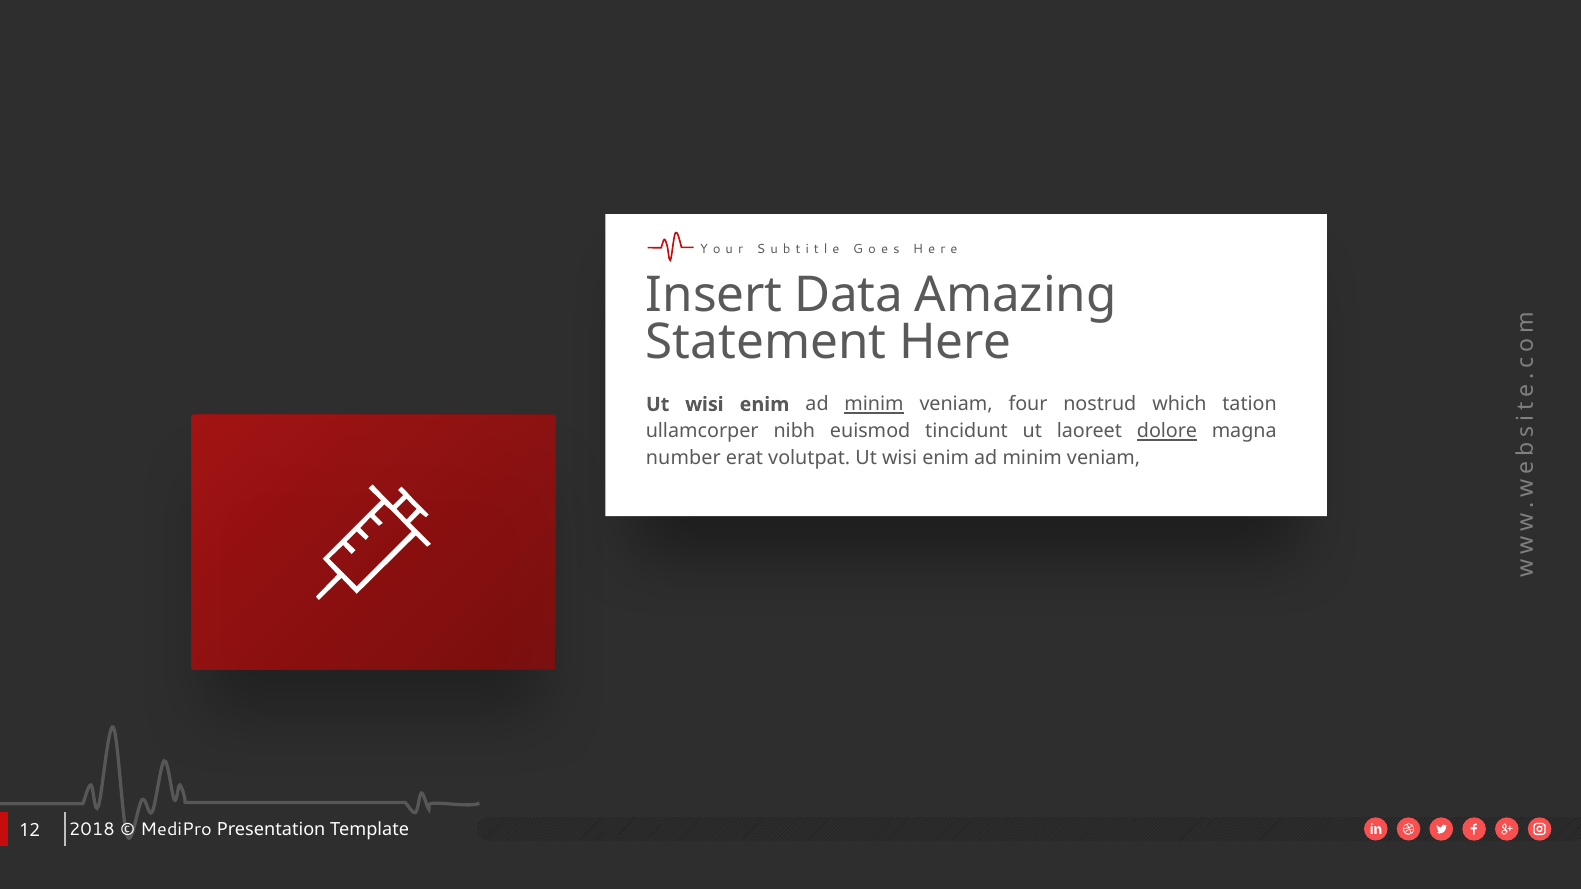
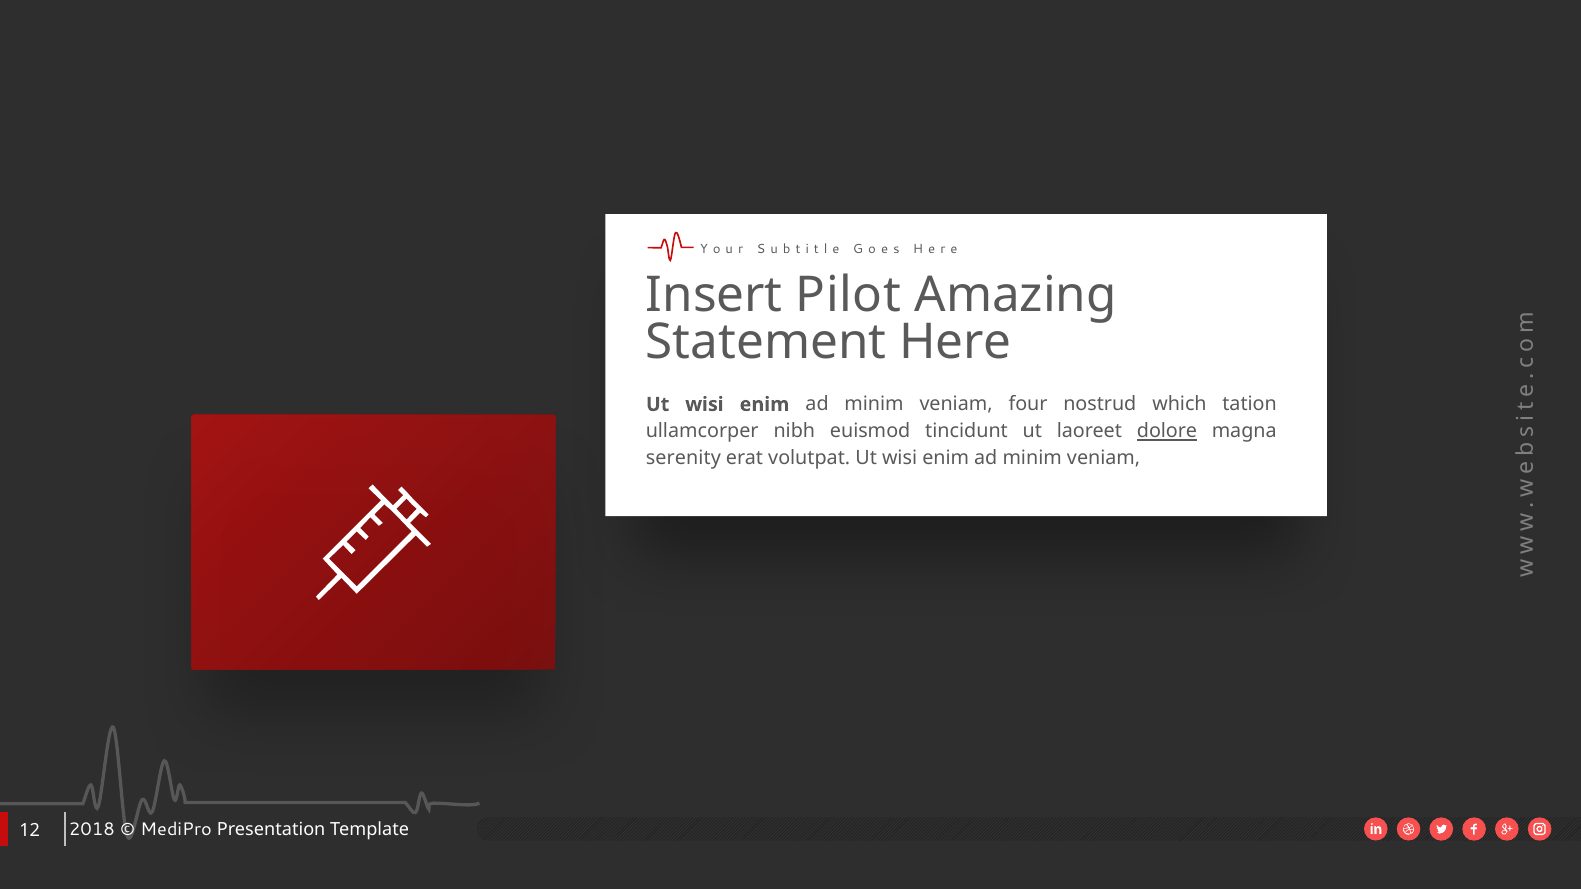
Data: Data -> Pilot (848, 295)
minim underline: present -> none (874, 405)
number: number -> serenity (683, 459)
